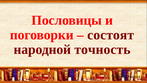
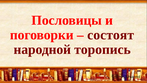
точность: точность -> торопись (103, 49)
